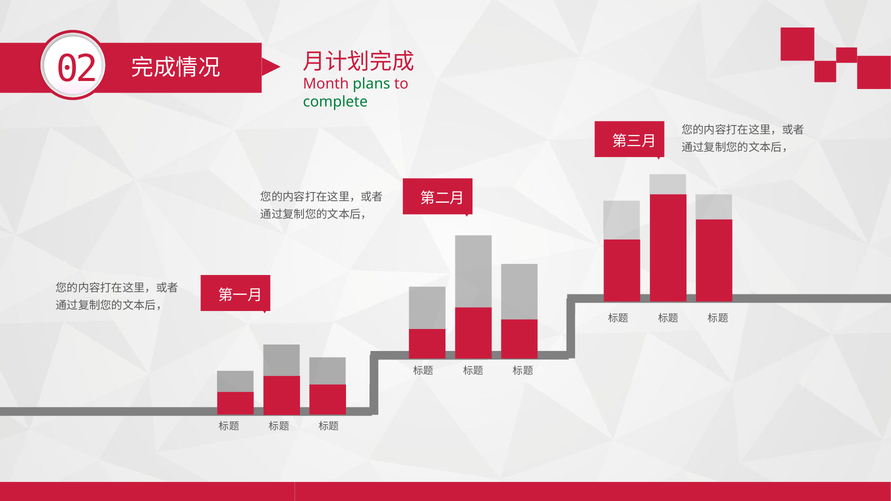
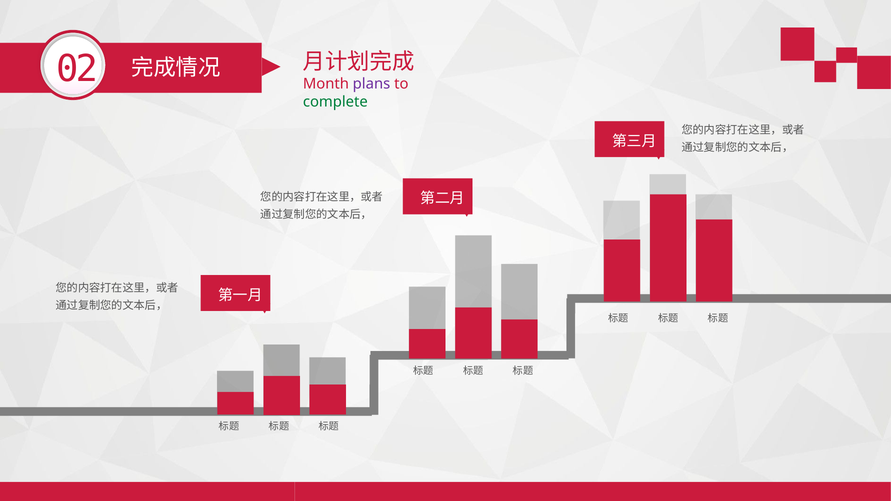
plans colour: green -> purple (372, 84)
